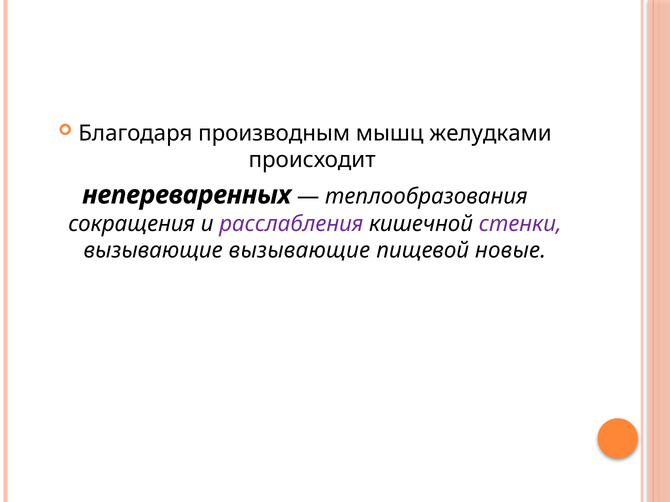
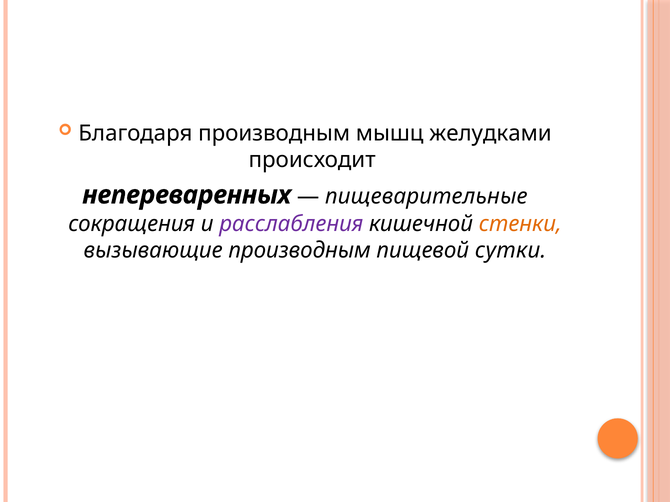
теплообразования: теплообразования -> пищеварительные (426, 196)
стенки colour: purple -> orange (520, 224)
вызывающие вызывающие: вызывающие -> производным (300, 251)
новые: новые -> сутки (511, 251)
